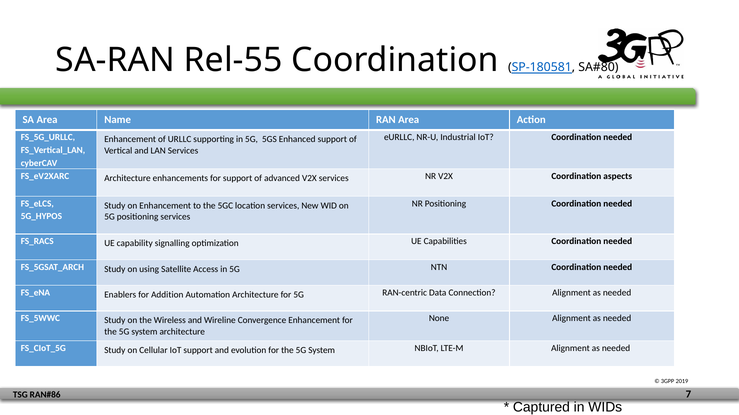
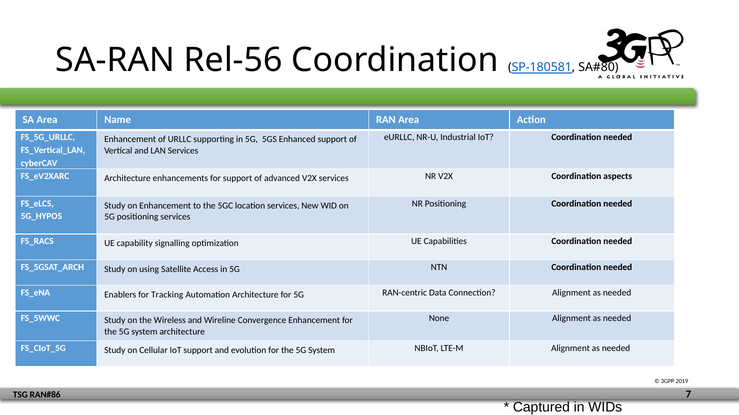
Rel-55: Rel-55 -> Rel-56 (233, 60)
Addition: Addition -> Tracking (167, 295)
